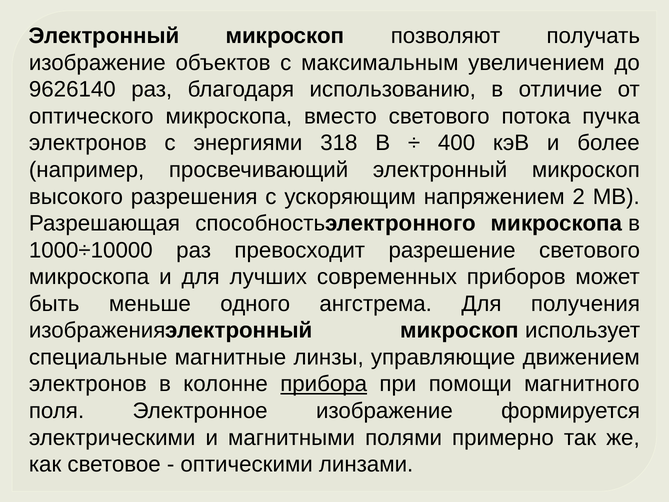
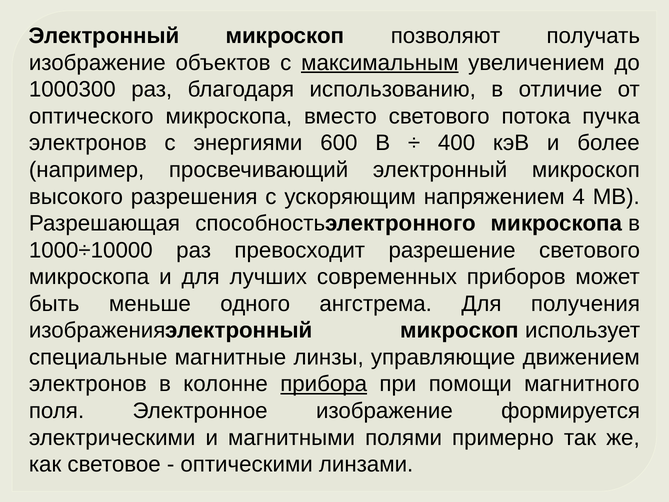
максимальным underline: none -> present (380, 63)
9626140: 9626140 -> 1000300 (72, 90)
318: 318 -> 600 (339, 143)
2: 2 -> 4 (579, 197)
